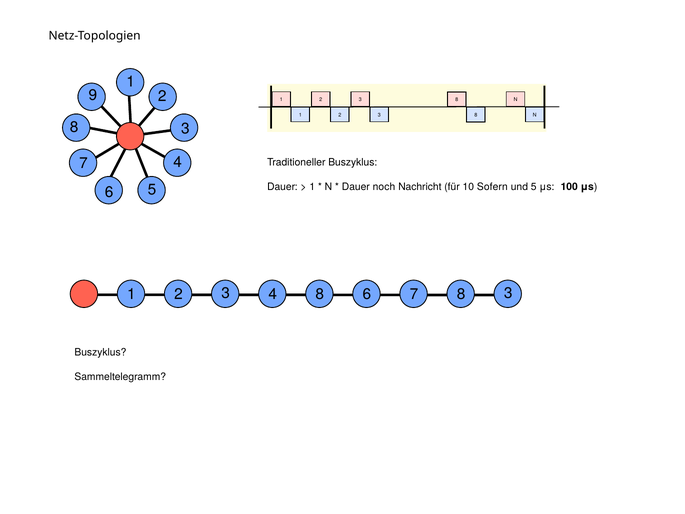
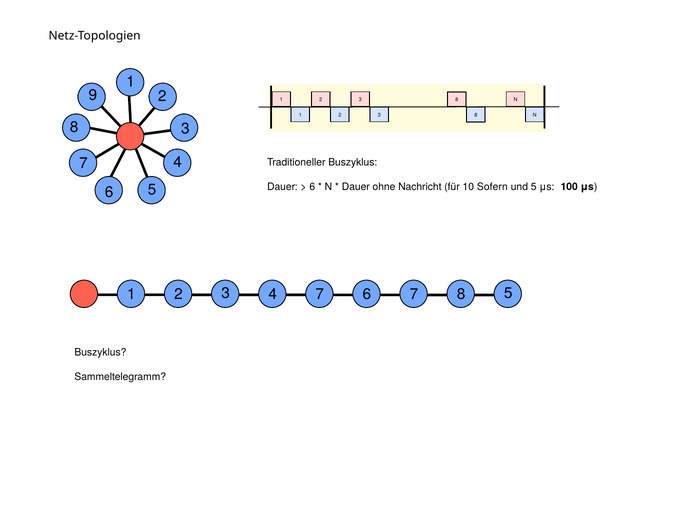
1: 1 -> 6 (312, 187)
noch: noch -> ohne (384, 187)
3 6 3: 3 -> 5 (508, 293)
2 8: 8 -> 7 (320, 294)
